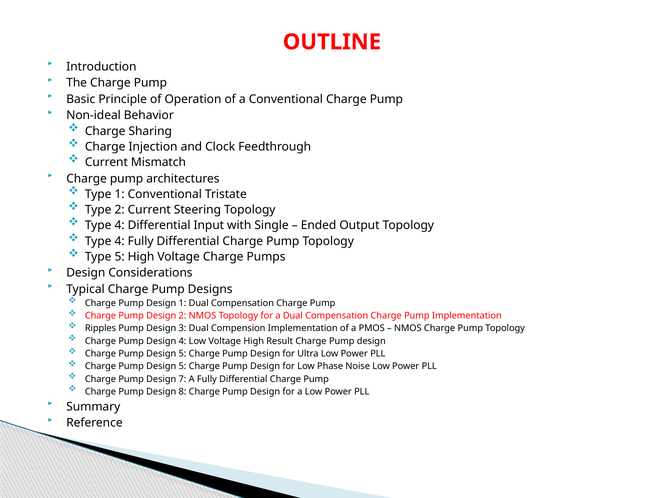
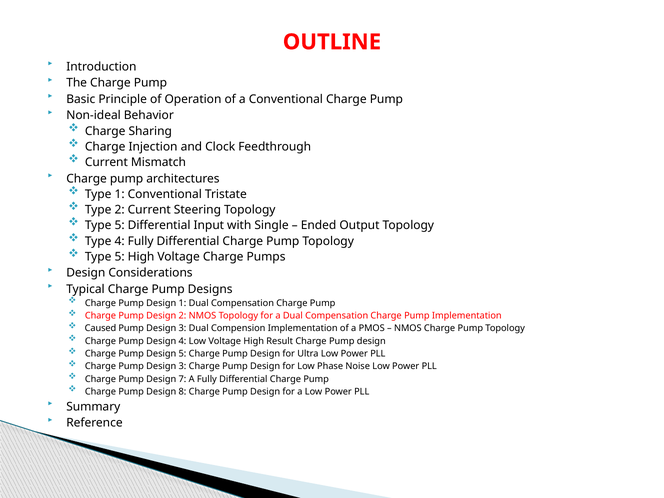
4: 4 -> 5 (120, 225)
Ripples: Ripples -> Caused (100, 328)
5: 5 -> 3 (182, 366)
